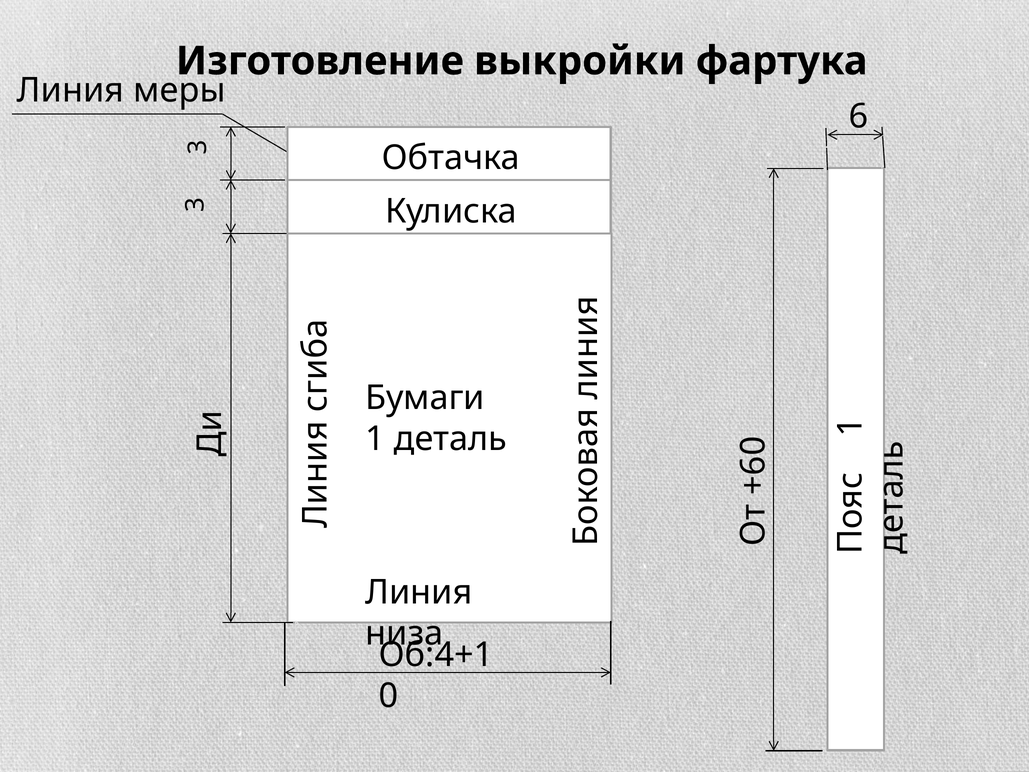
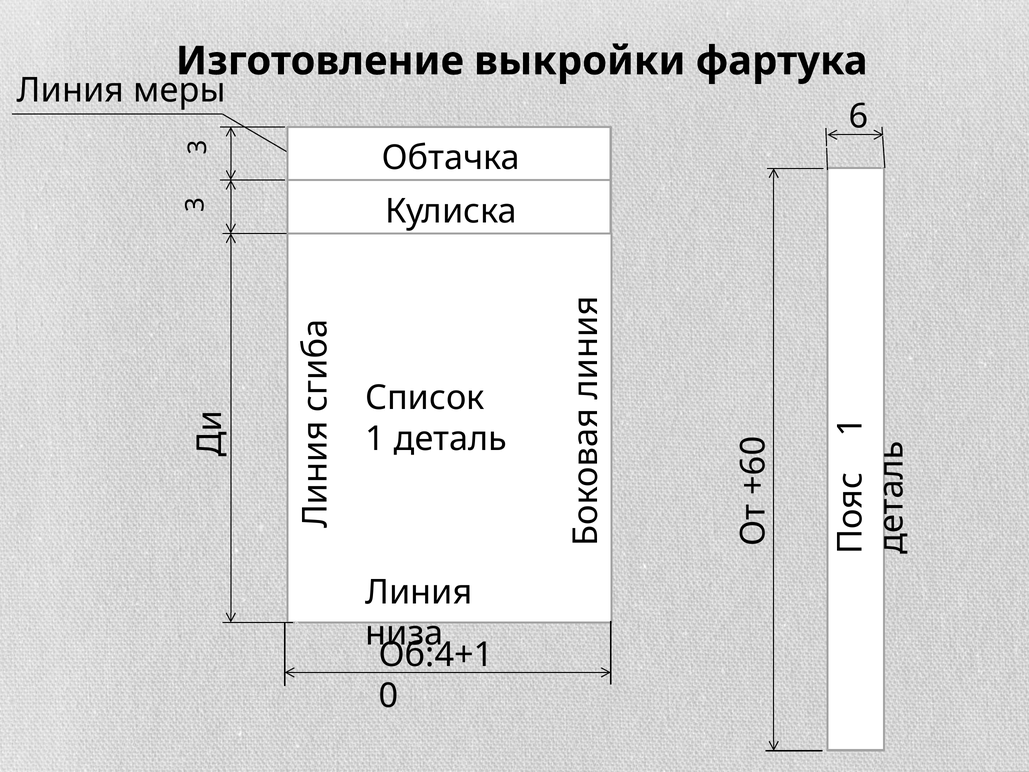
Бумаги: Бумаги -> Список (425, 398)
